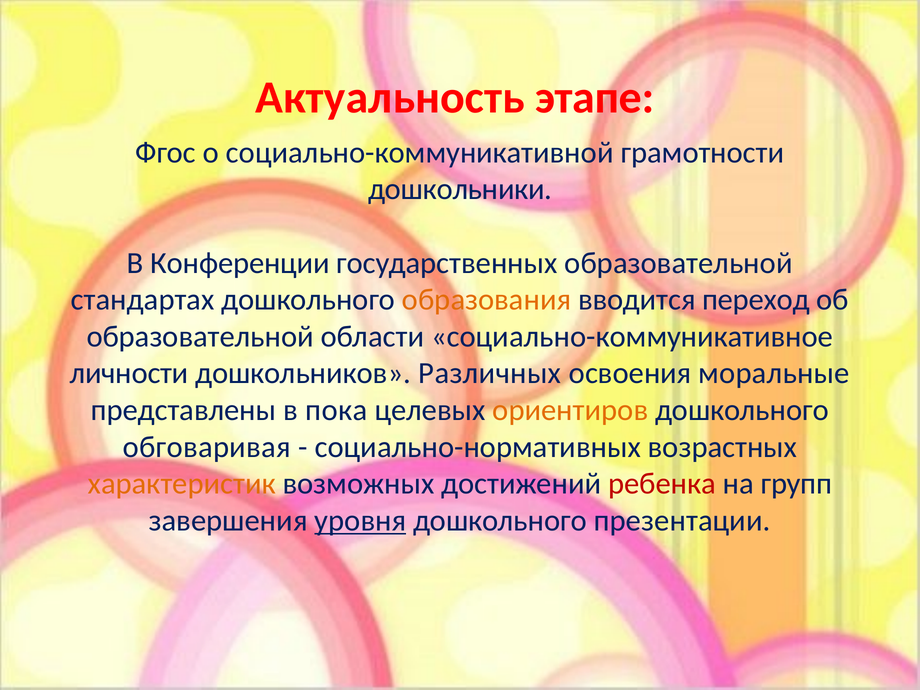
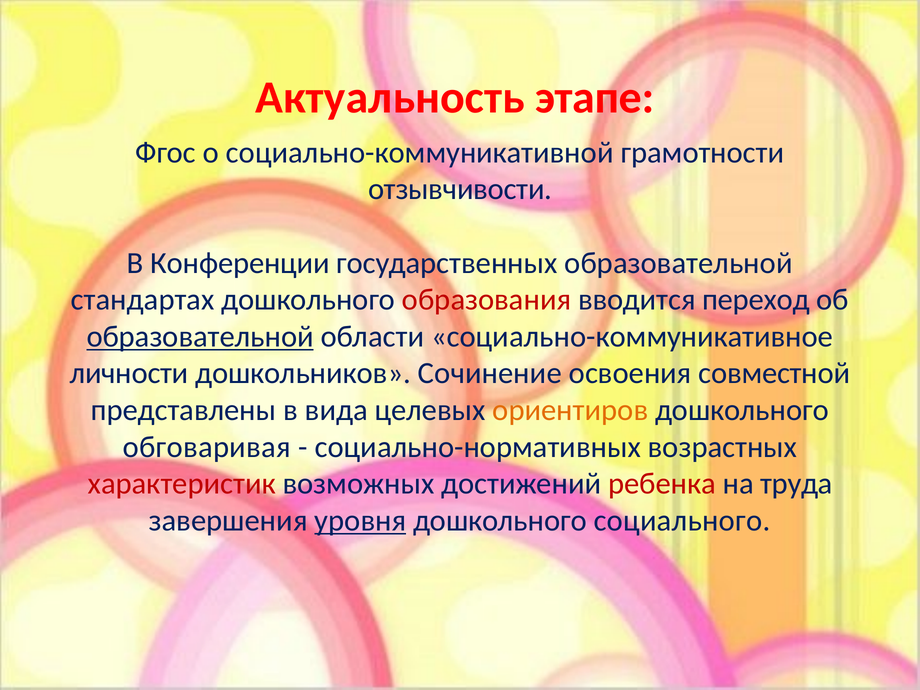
дошкольники: дошкольники -> отзывчивости (460, 189)
образования colour: orange -> red (487, 300)
образовательной underline: none -> present (200, 337)
Различных: Различных -> Сочинение (490, 373)
моральные: моральные -> совместной (774, 373)
пока: пока -> вида (336, 410)
характеристик colour: orange -> red (182, 484)
групп: групп -> труда (796, 484)
презентации: презентации -> социального (682, 521)
